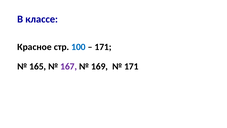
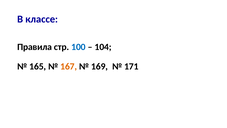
Красное: Красное -> Правила (35, 47)
171: 171 -> 104 (103, 47)
167 colour: purple -> orange (69, 66)
